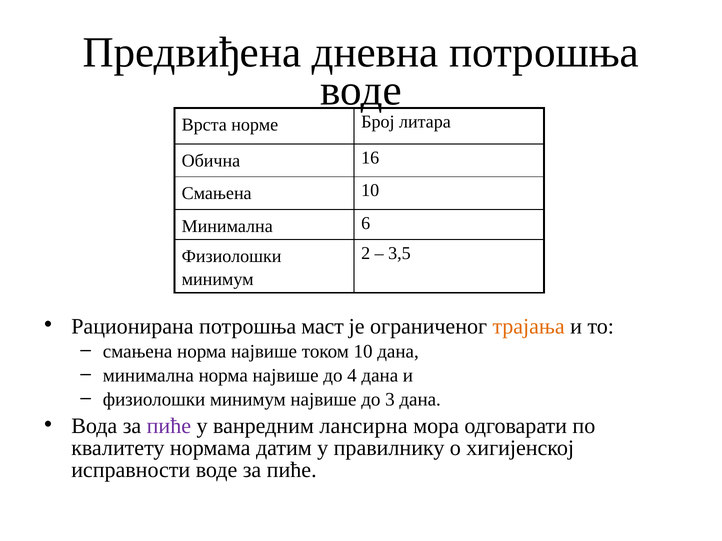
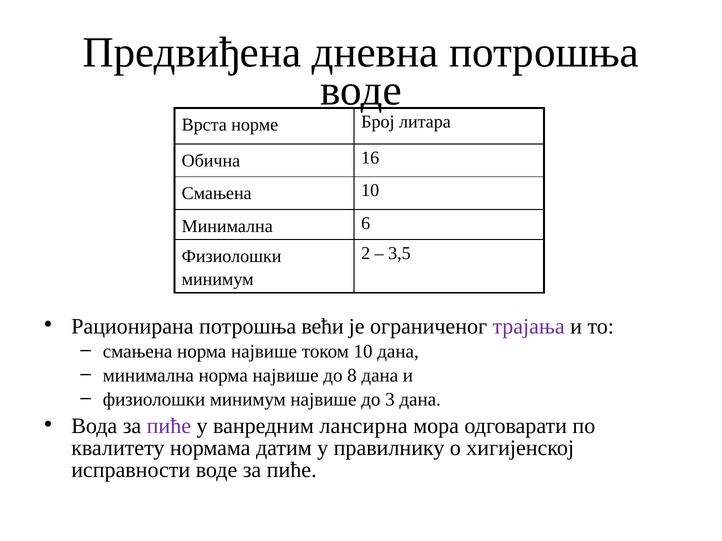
маст: маст -> већи (323, 327)
трајања colour: orange -> purple (529, 327)
4: 4 -> 8 (352, 376)
